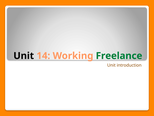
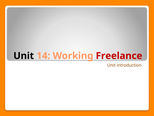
Freelance colour: green -> red (119, 56)
